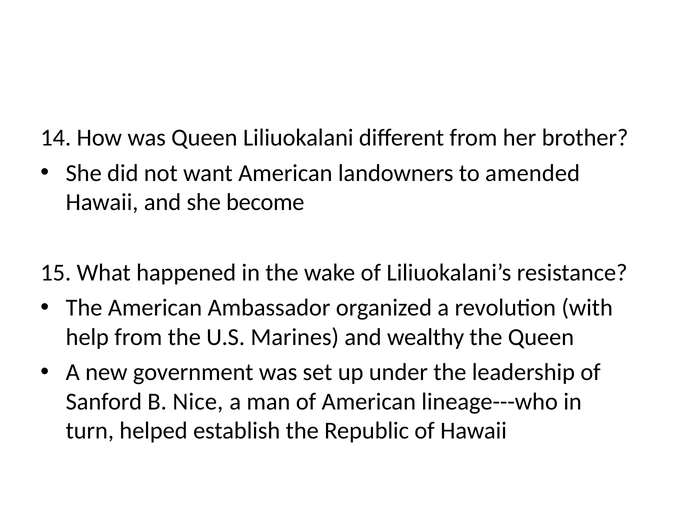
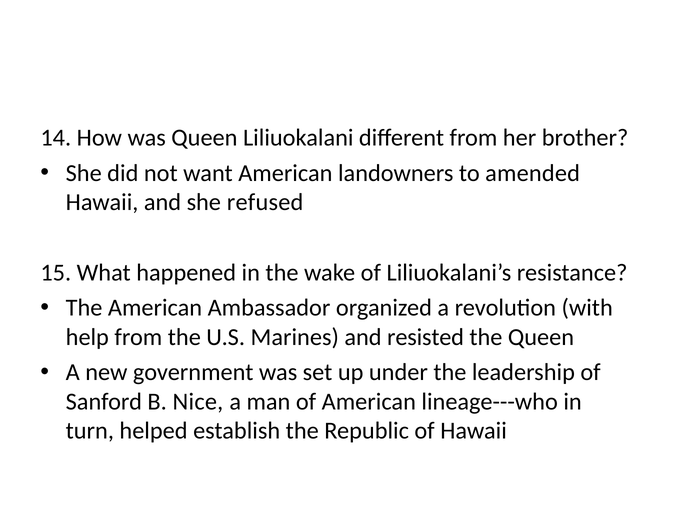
become: become -> refused (265, 202)
wealthy: wealthy -> resisted (426, 337)
